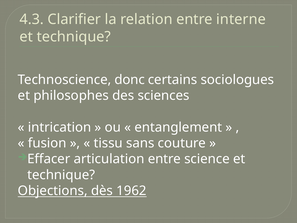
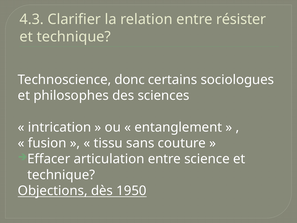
interne: interne -> résister (241, 19)
1962: 1962 -> 1950 (131, 191)
